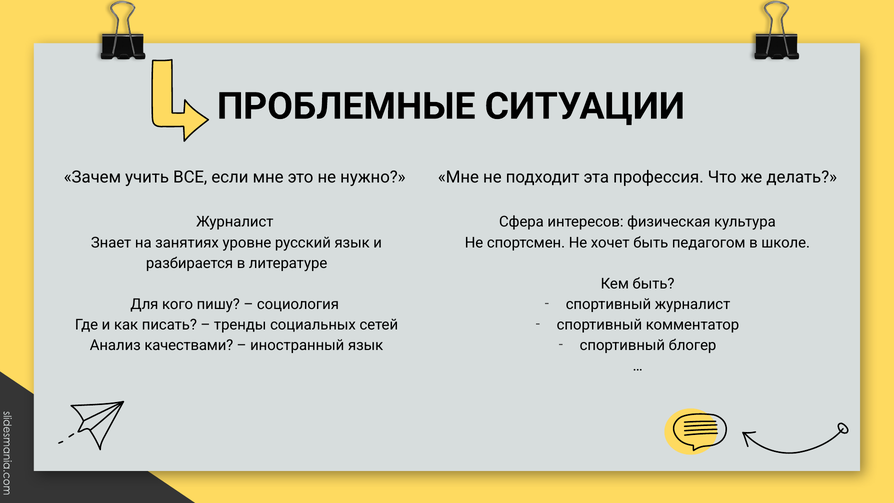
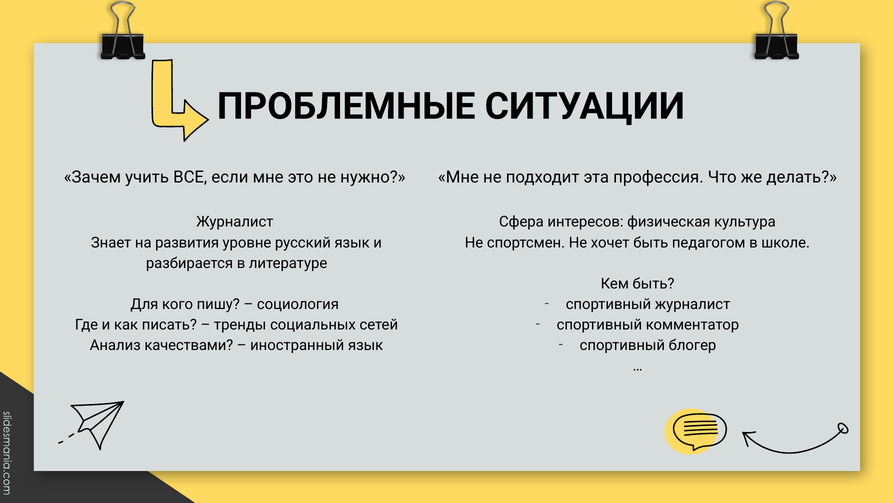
занятиях: занятиях -> развития (187, 243)
